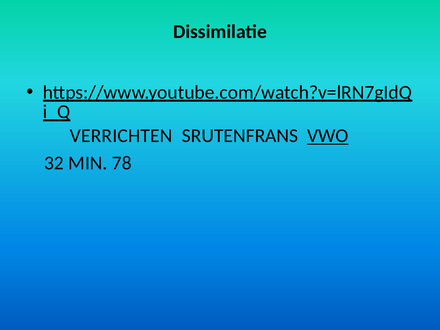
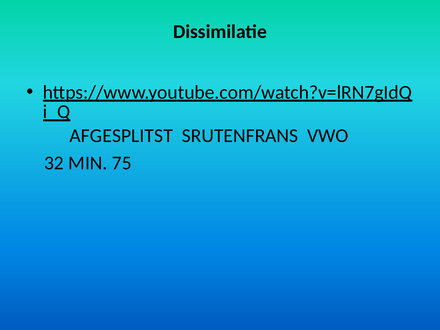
VERRICHTEN: VERRICHTEN -> AFGESPLITST (121, 136)
VWO underline: present -> none (328, 136)
78: 78 -> 75 (122, 163)
